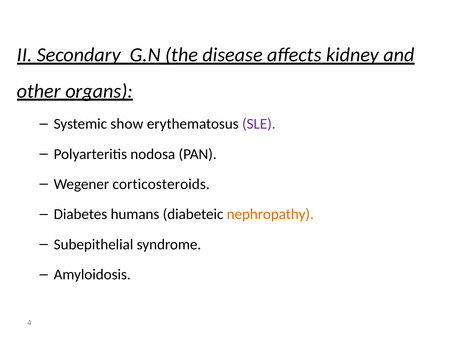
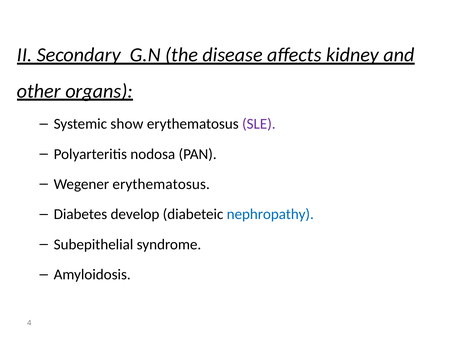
Wegener corticosteroids: corticosteroids -> erythematosus (161, 184)
humans: humans -> develop (135, 214)
nephropathy colour: orange -> blue (270, 214)
